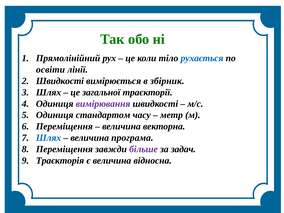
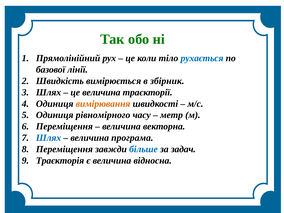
освіти: освіти -> базової (51, 70)
Швидкості: Швидкості -> Швидкість (60, 81)
це загальної: загальної -> величина (101, 92)
вимірювання colour: purple -> orange (103, 104)
стандартом: стандартом -> рівномірного (103, 115)
більше colour: purple -> blue (143, 149)
